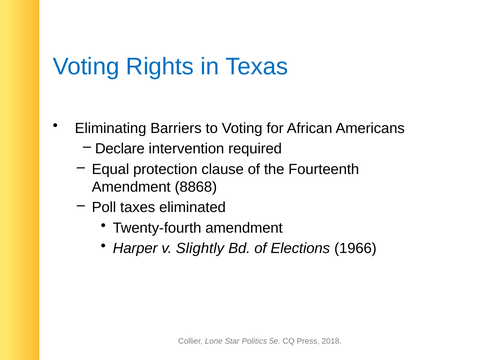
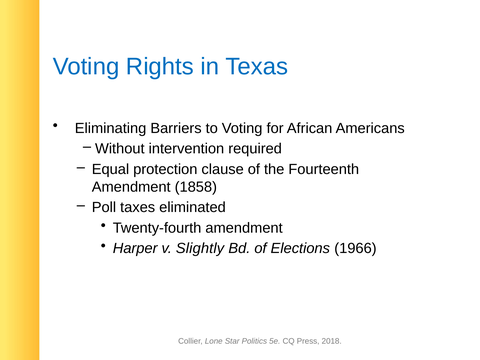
Declare: Declare -> Without (120, 149)
8868: 8868 -> 1858 (196, 187)
